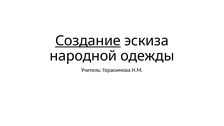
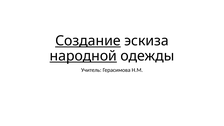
народной underline: none -> present (83, 56)
